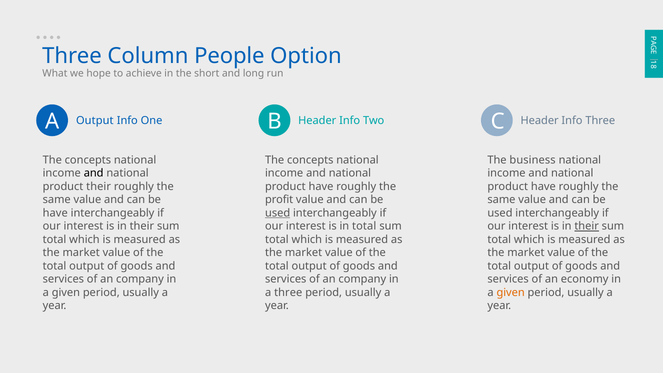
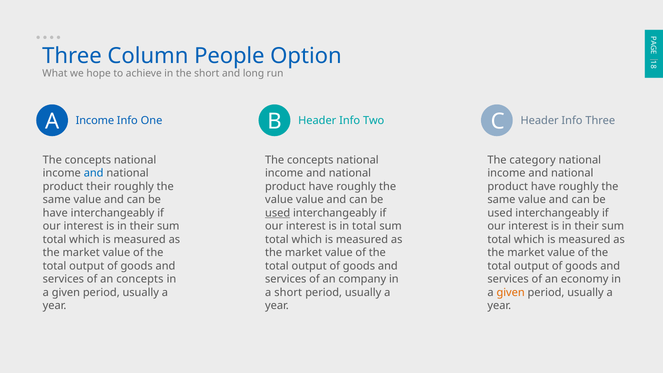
Output: Output -> Income (95, 121)
business: business -> category (533, 160)
and colour: black -> blue (94, 173)
profit: profit -> value (279, 200)
their underline: present -> none (587, 226)
company: company -> concepts (140, 279)
a three: three -> short (288, 292)
